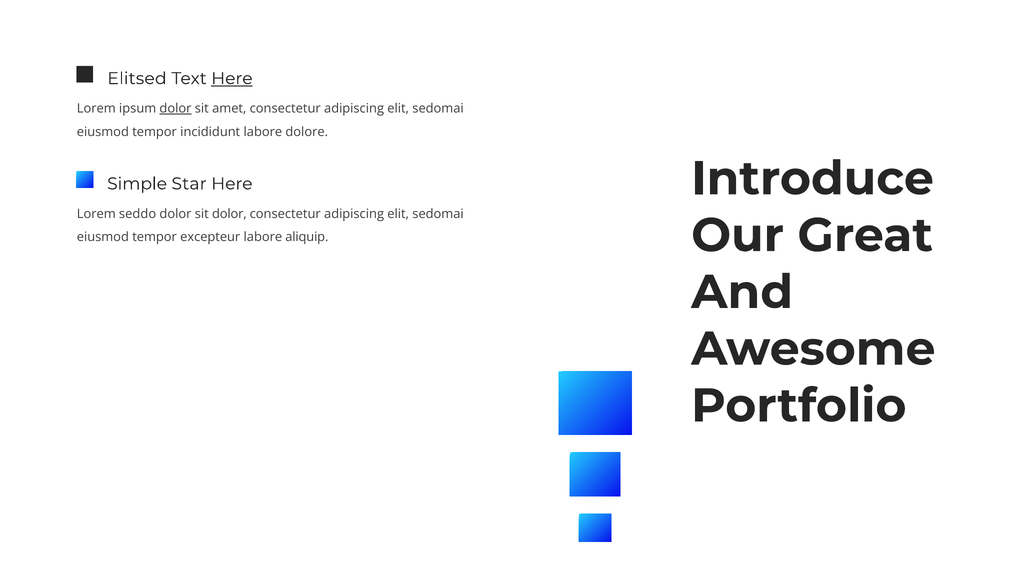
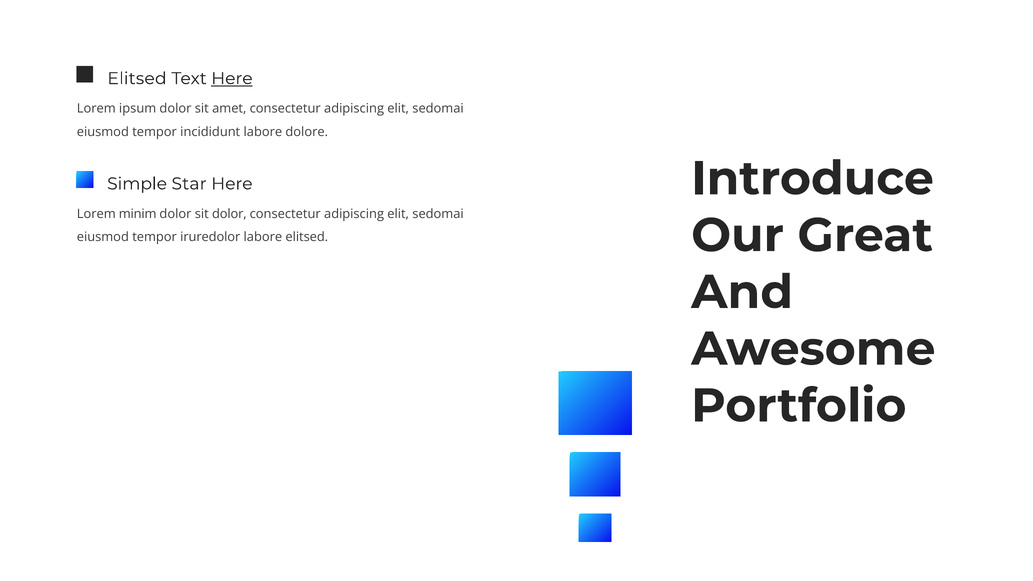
dolor underline: present -> none (175, 109)
seddo: seddo -> minim (138, 214)
excepteur: excepteur -> iruredolor (210, 237)
labore aliquip: aliquip -> elitsed (307, 237)
